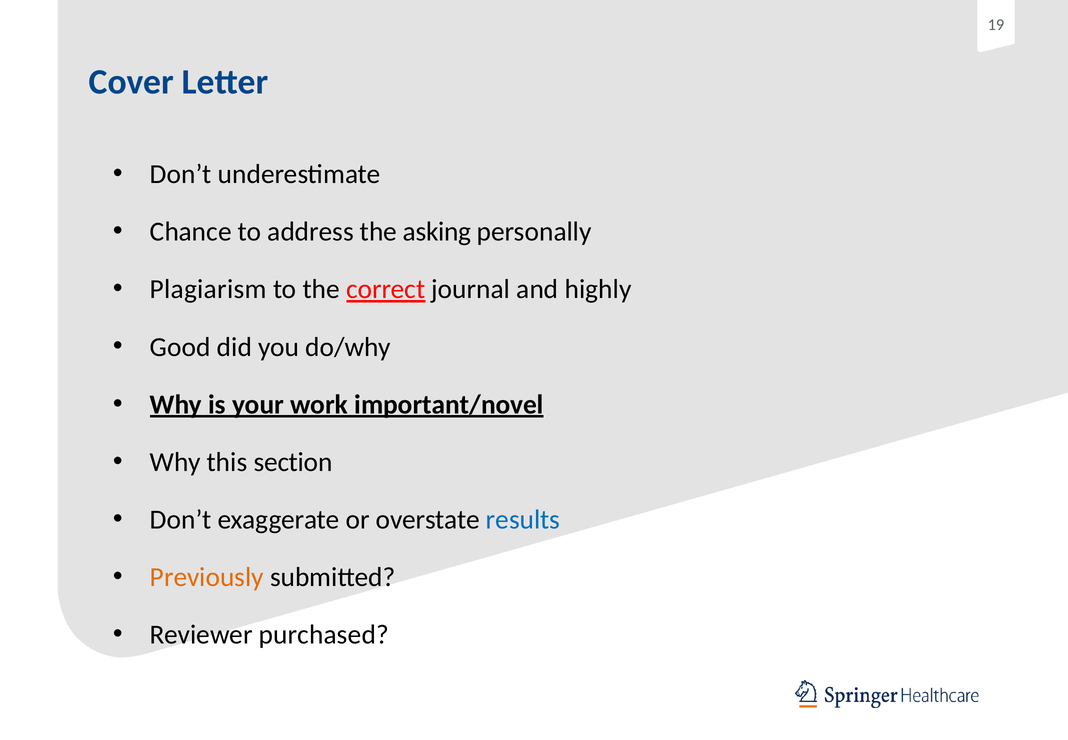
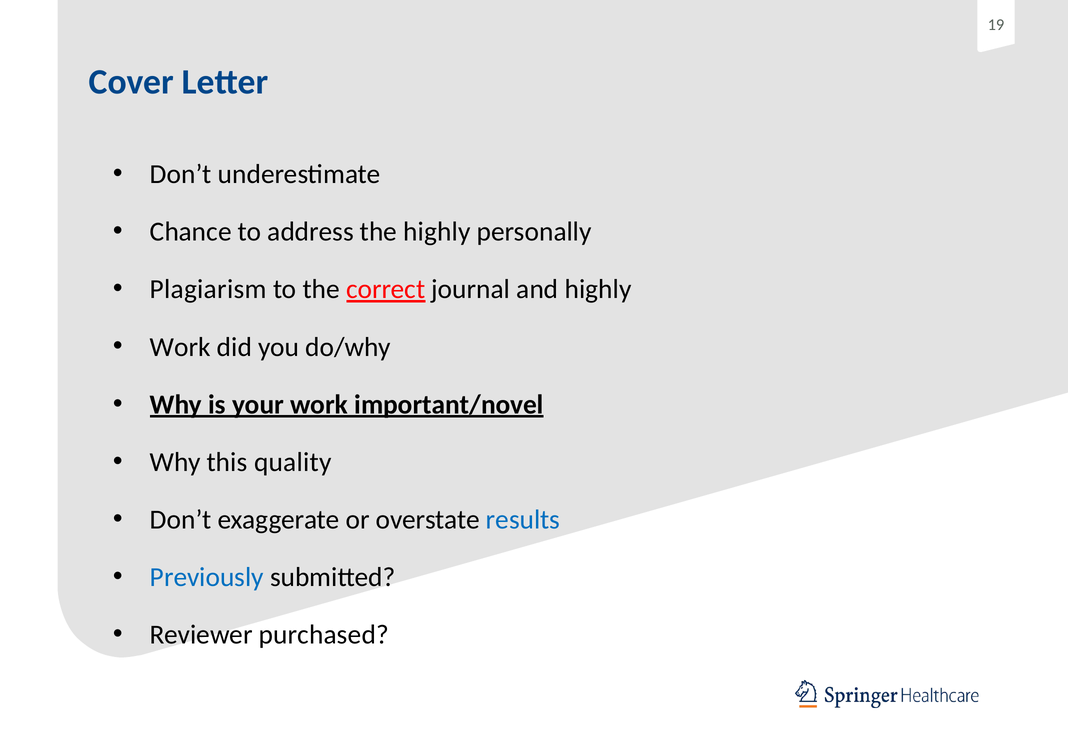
the asking: asking -> highly (437, 232)
Good: Good -> Work (180, 347)
section: section -> quality (293, 462)
Previously colour: orange -> blue (207, 577)
